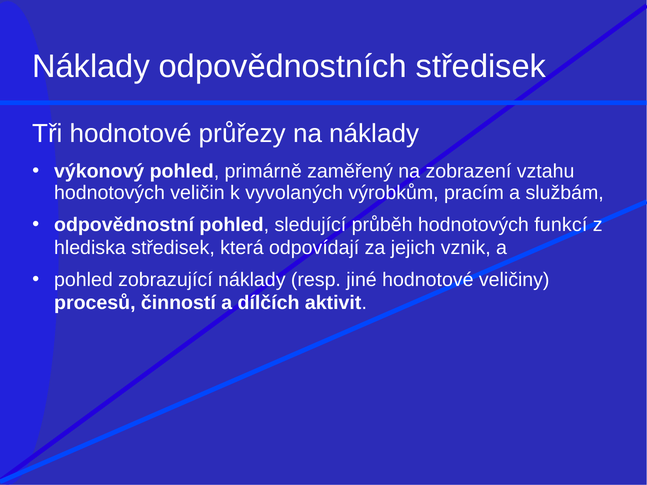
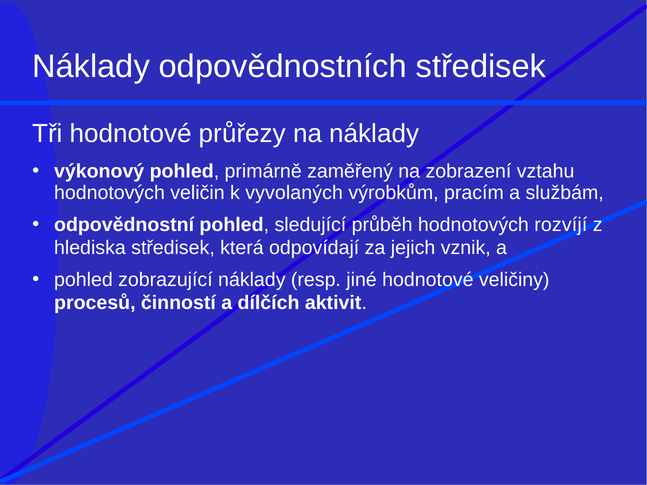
funkcí: funkcí -> rozvíjí (561, 225)
